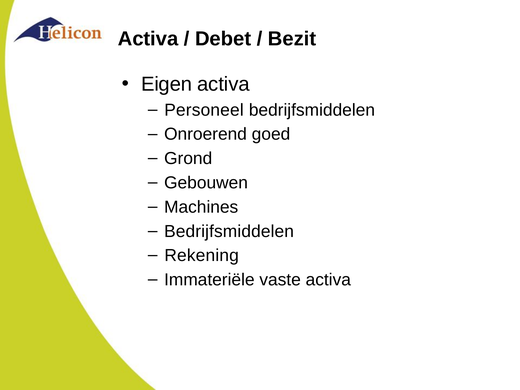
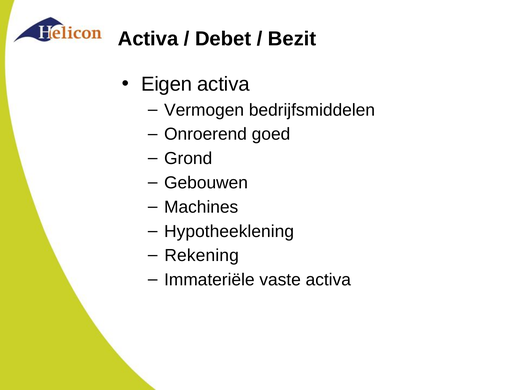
Personeel: Personeel -> Vermogen (204, 110)
Bedrijfsmiddelen: Bedrijfsmiddelen -> Hypotheeklening (229, 231)
